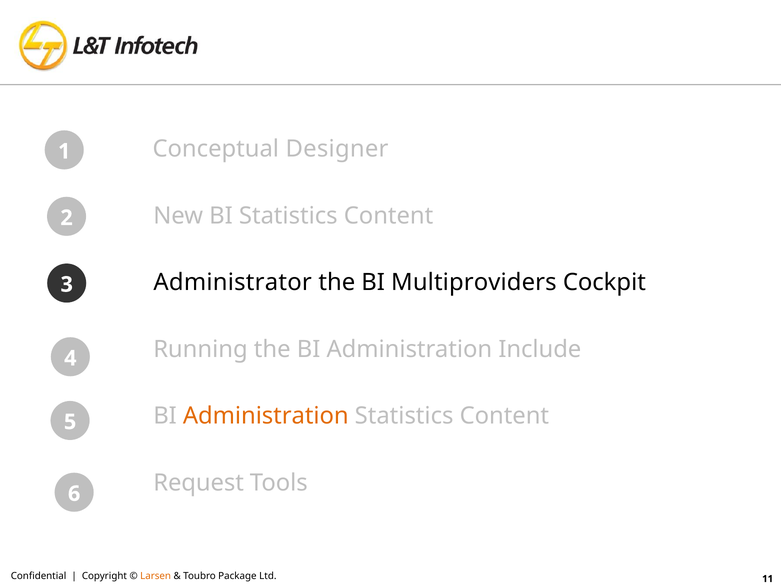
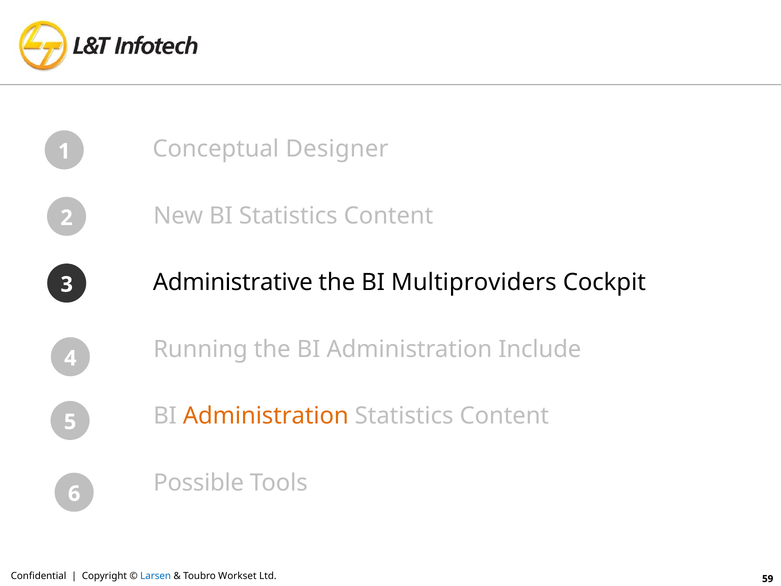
Administrator: Administrator -> Administrative (233, 282)
Request: Request -> Possible (199, 483)
Larsen colour: orange -> blue (156, 576)
Package: Package -> Workset (237, 576)
11: 11 -> 59 (768, 579)
